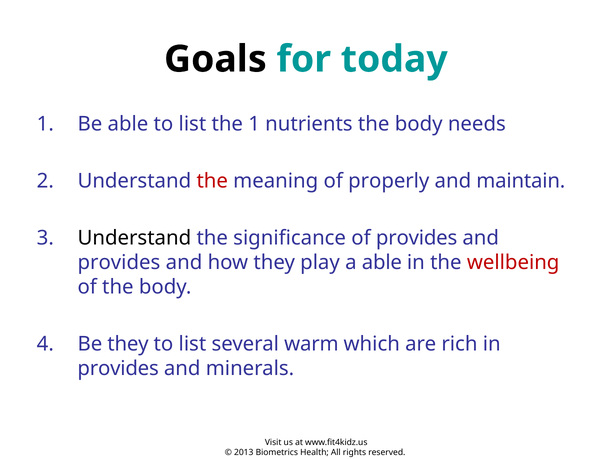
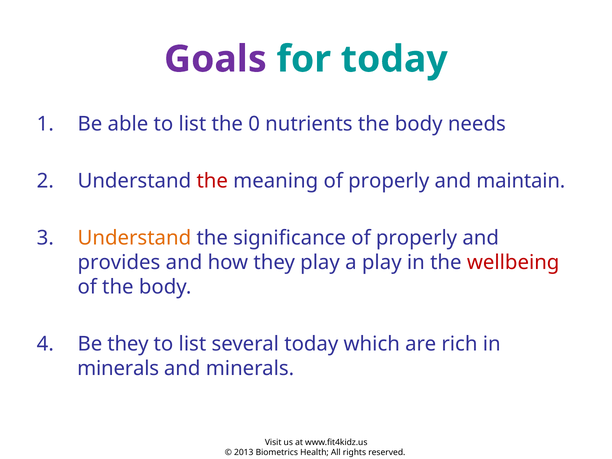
Goals colour: black -> purple (215, 59)
the 1: 1 -> 0 (254, 124)
Understand colour: black -> orange (134, 238)
significance of provides: provides -> properly (417, 238)
a able: able -> play (382, 263)
several warm: warm -> today (311, 344)
provides: provides -> minerals (118, 369)
